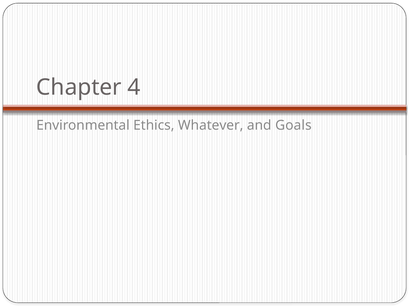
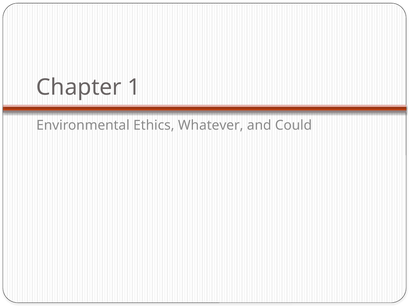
4: 4 -> 1 (134, 87)
Goals: Goals -> Could (293, 125)
